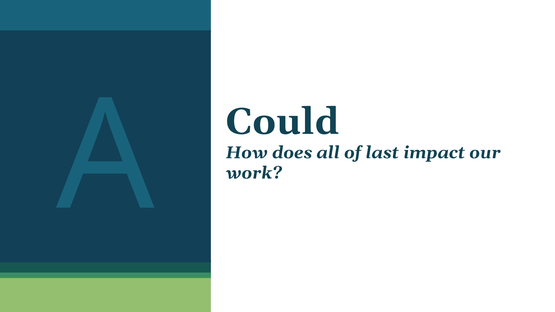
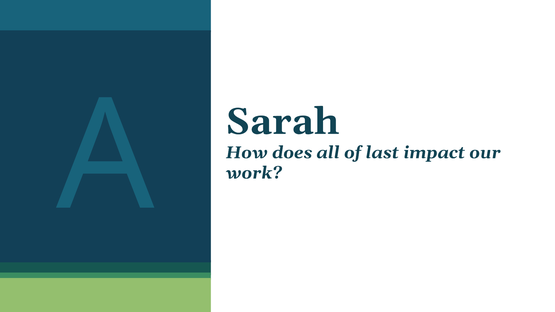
Could: Could -> Sarah (282, 122)
